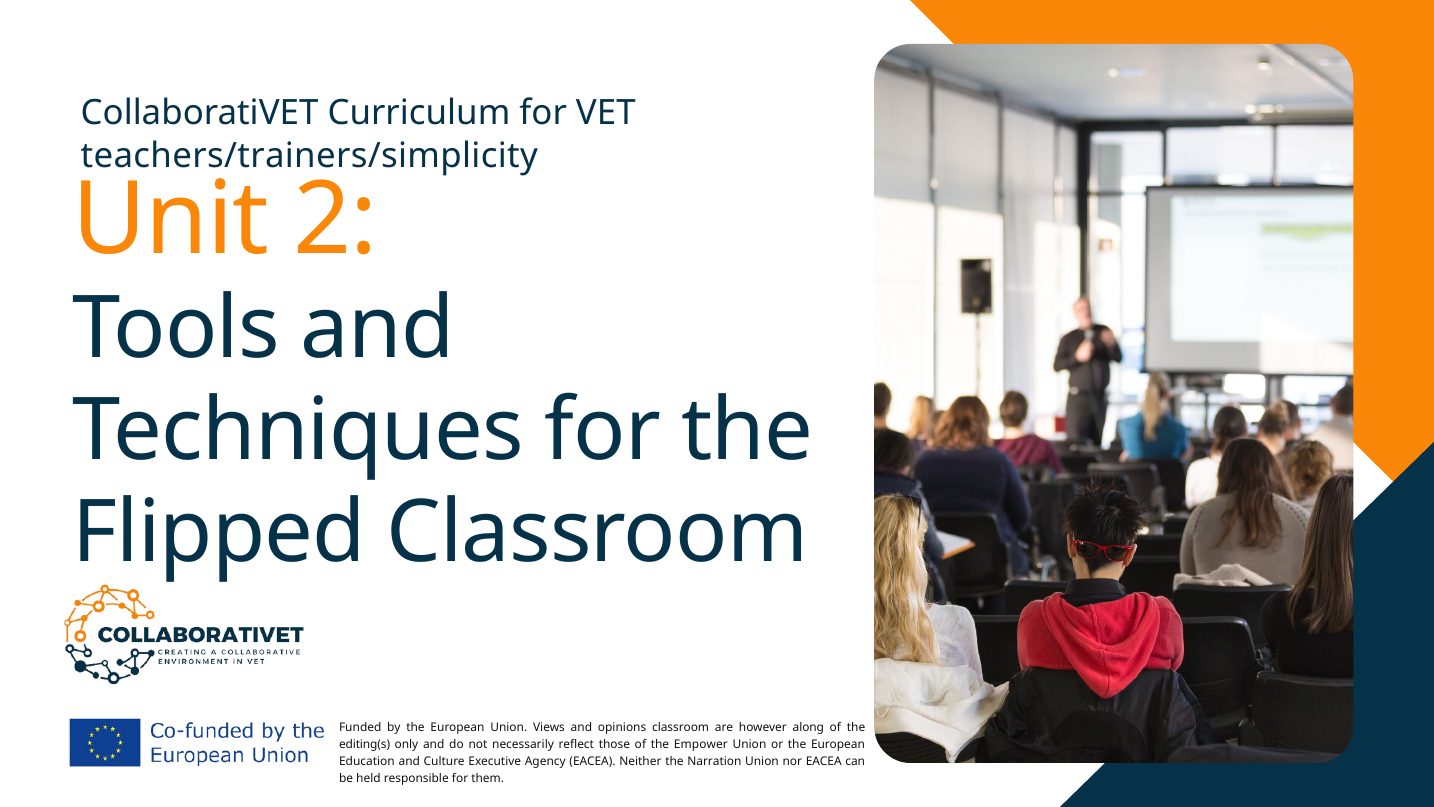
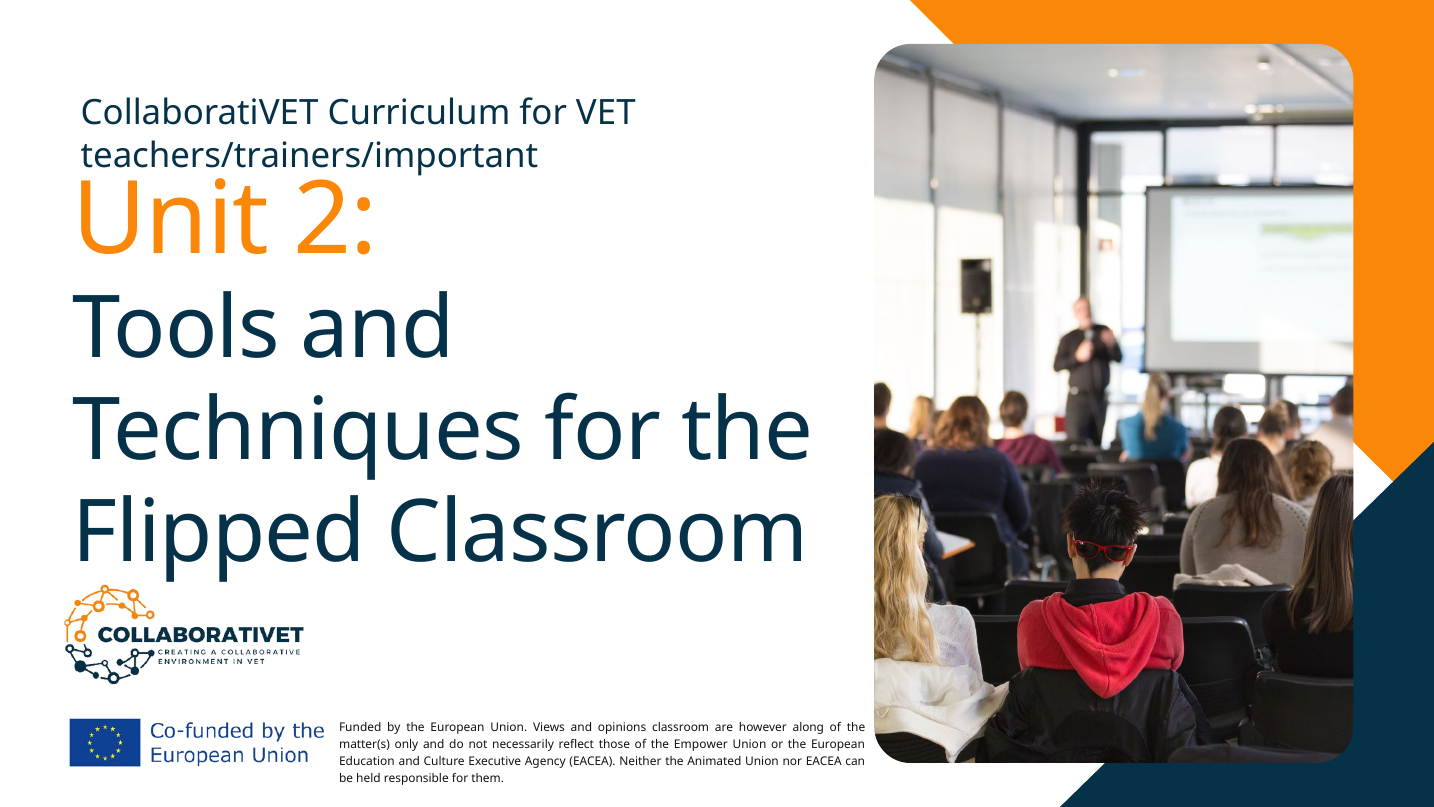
teachers/trainers/simplicity: teachers/trainers/simplicity -> teachers/trainers/important (309, 155)
editing(s: editing(s -> matter(s (365, 744)
Narration: Narration -> Animated (714, 761)
